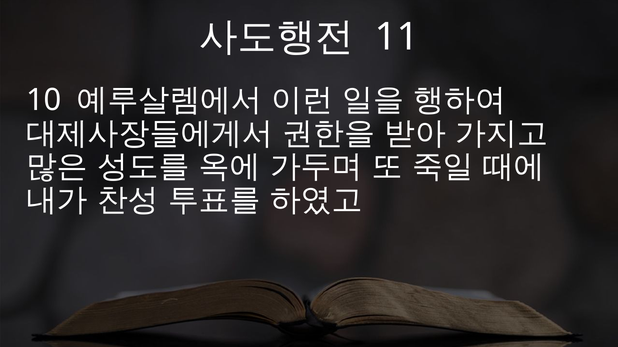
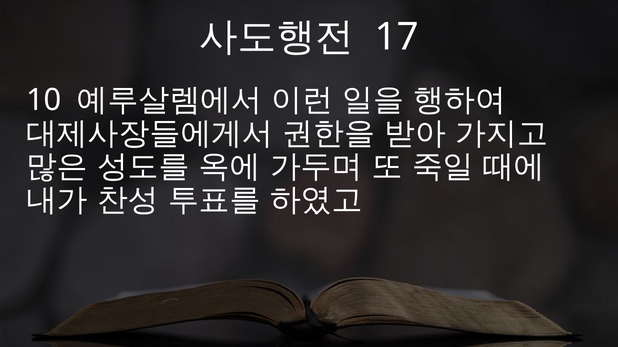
11: 11 -> 17 (397, 37)
